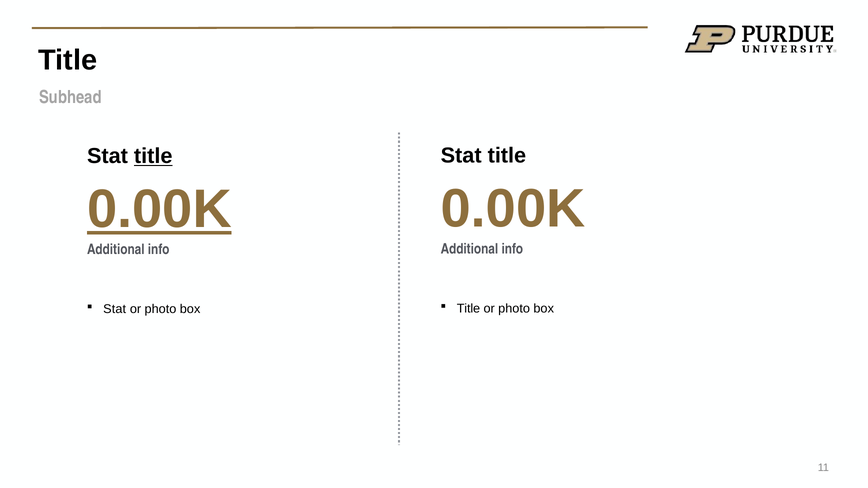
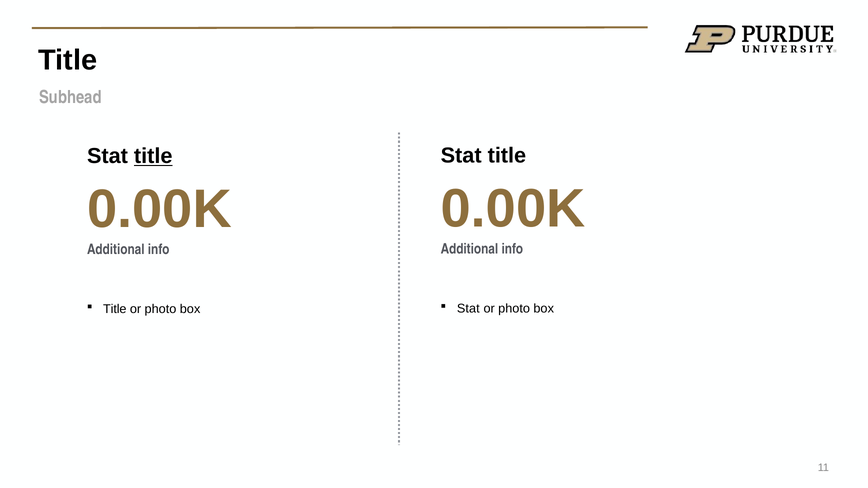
0.00K underline: present -> none (159, 209)
Stat: Stat -> Title (115, 309)
Title: Title -> Stat (468, 309)
